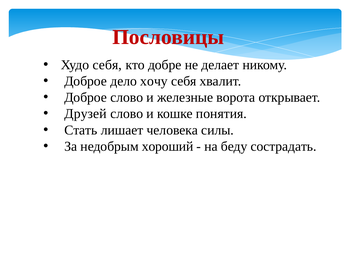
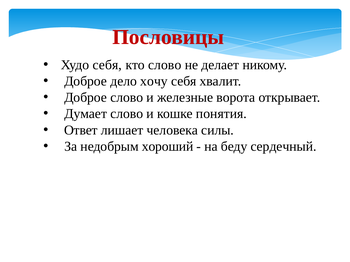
кто добре: добре -> слово (165, 65)
Друзей: Друзей -> Думает (86, 114)
Стать: Стать -> Ответ (81, 130)
сострадать: сострадать -> сердечный (284, 147)
